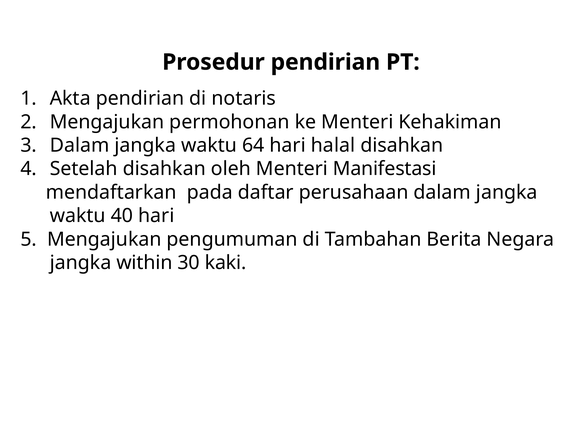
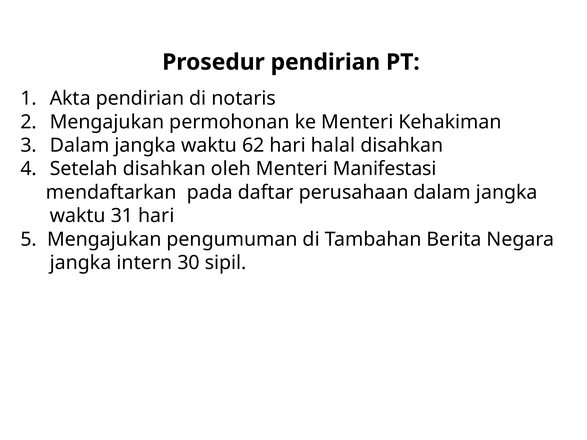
64: 64 -> 62 (253, 145)
40: 40 -> 31 (122, 216)
within: within -> intern (144, 263)
kaki: kaki -> sipil (226, 263)
